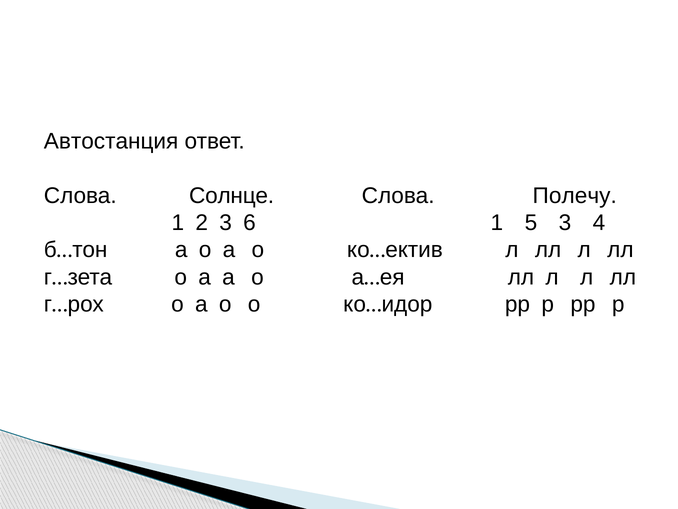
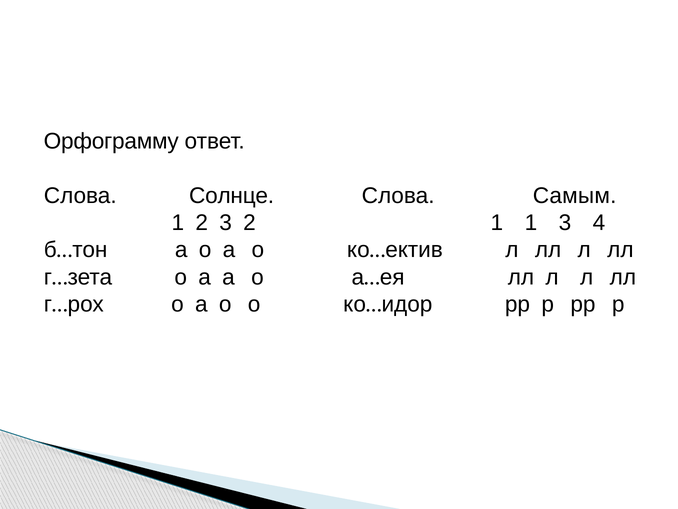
Автостанция: Автостанция -> Орфограмму (111, 141)
Полечу: Полечу -> Самым (575, 196)
3 6: 6 -> 2 (249, 223)
1 5: 5 -> 1 (531, 223)
